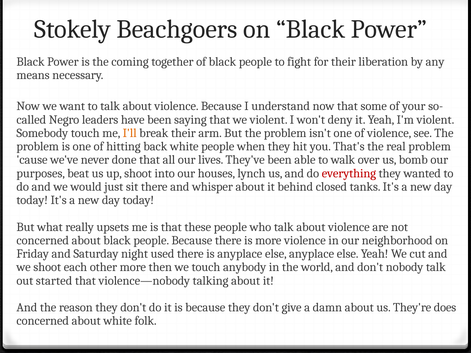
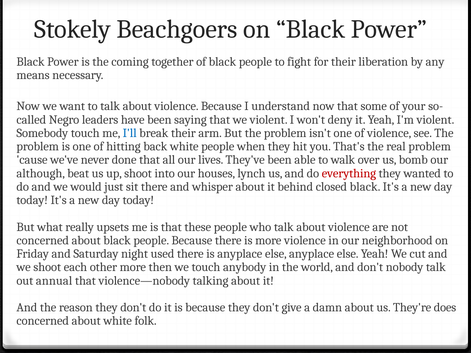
I'll colour: orange -> blue (130, 133)
purposes: purposes -> although (41, 173)
closed tanks: tanks -> black (365, 187)
started: started -> annual (54, 281)
